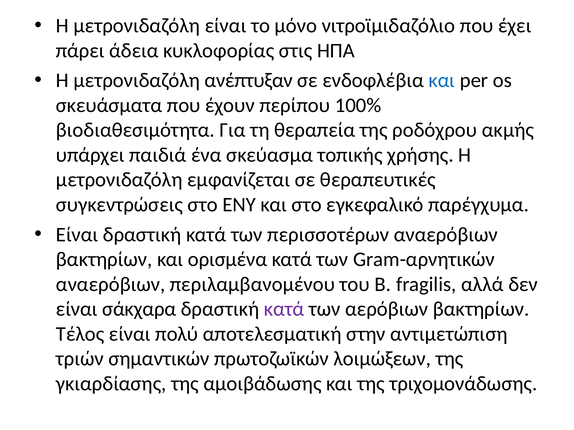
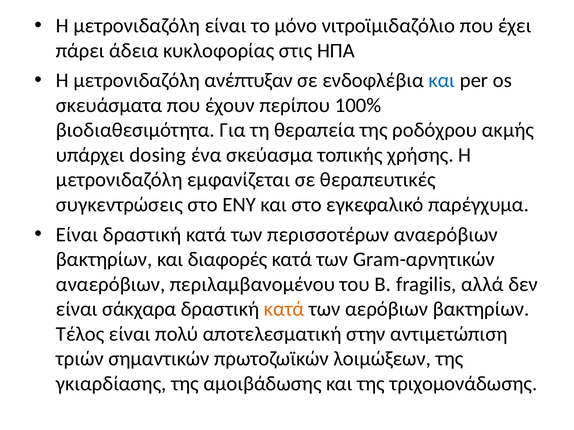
παιδιά: παιδιά -> dosing (158, 155)
ορισμένα: ορισμένα -> διαφορές (228, 260)
κατά colour: purple -> orange (284, 309)
